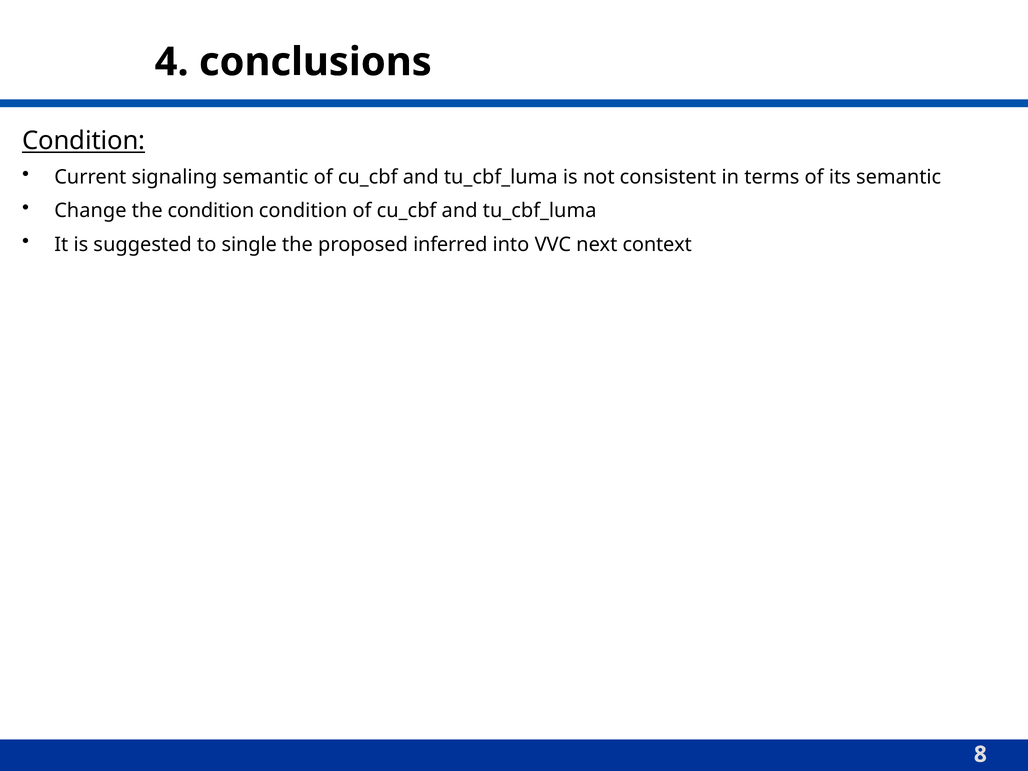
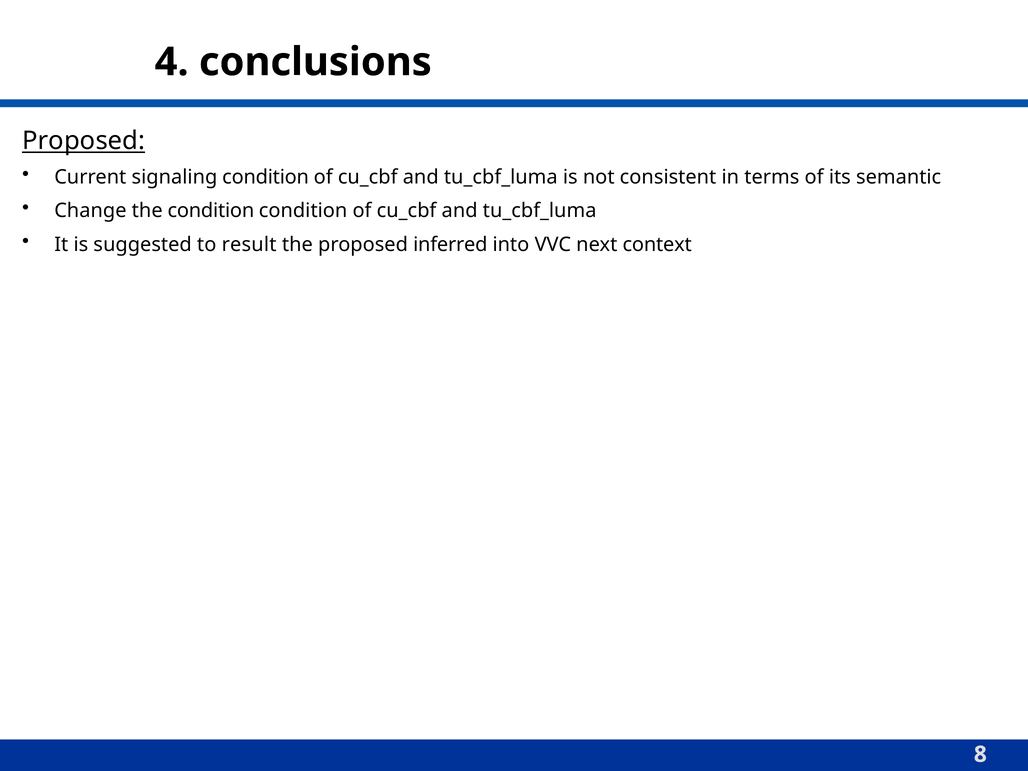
Condition: Condition -> Proposed (84, 141)
signaling semantic: semantic -> condition (266, 177)
single: single -> result (249, 245)
